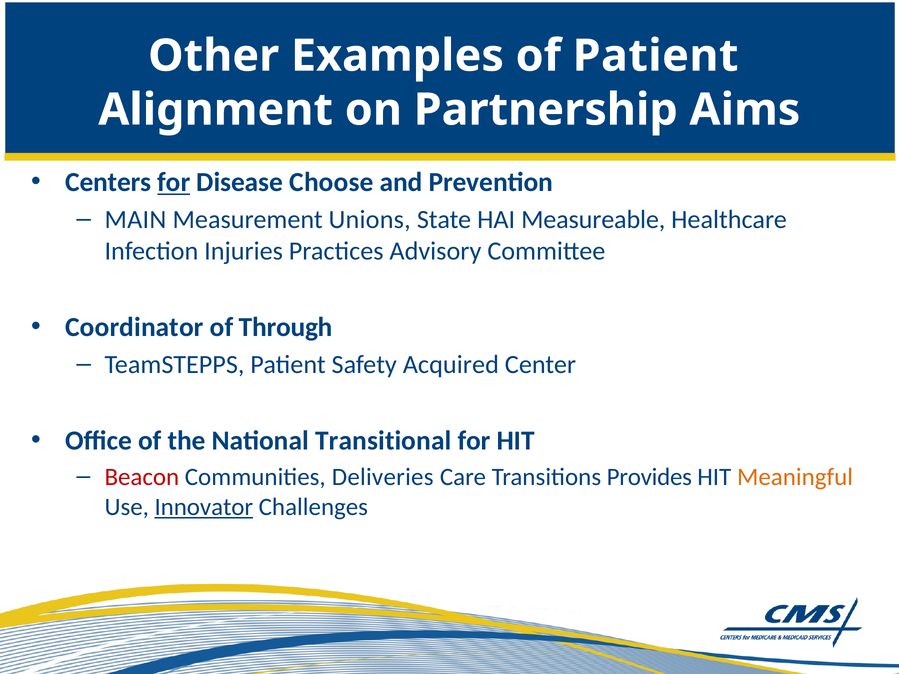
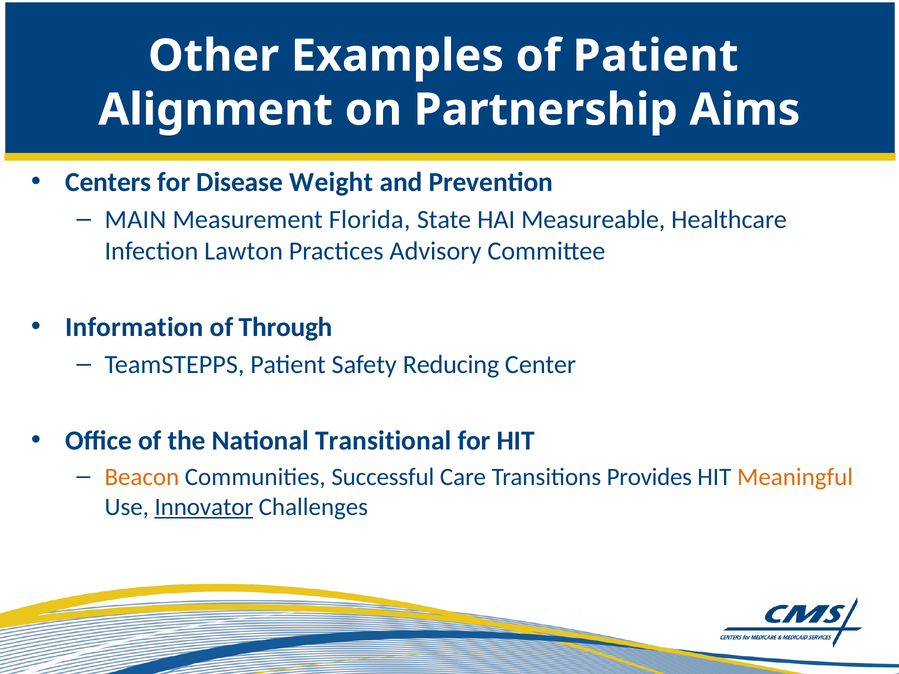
for underline: present -> none (174, 182)
Choose: Choose -> Weight (331, 182)
Unions: Unions -> Florida (370, 220)
Injuries: Injuries -> Lawton (244, 251)
Coordinator: Coordinator -> Information (134, 327)
Acquired: Acquired -> Reducing (451, 365)
Beacon colour: red -> orange (142, 477)
Deliveries: Deliveries -> Successful (383, 477)
